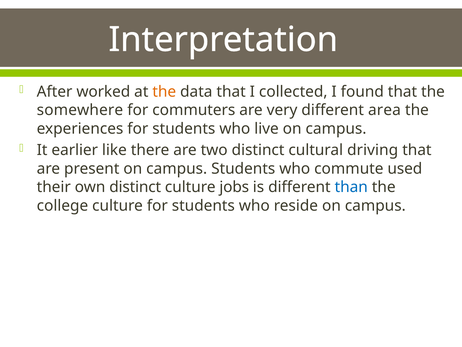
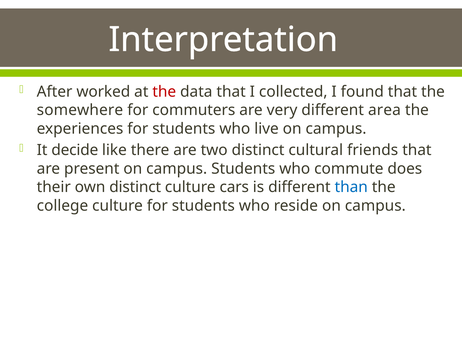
the colour: orange -> red (164, 91)
earlier: earlier -> decide (75, 150)
driving: driving -> friends (373, 150)
used: used -> does (405, 168)
jobs: jobs -> cars (234, 187)
